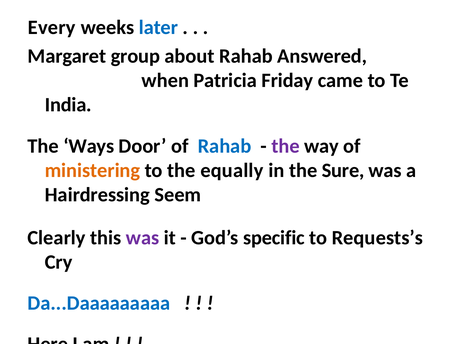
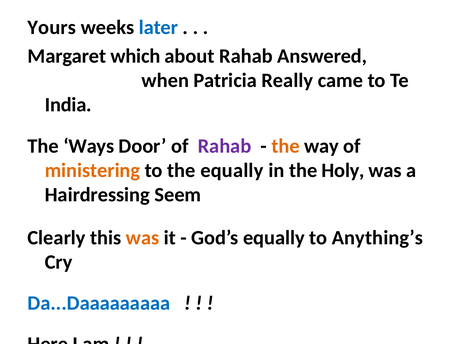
Every: Every -> Yours (52, 27)
group: group -> which (135, 56)
Friday: Friday -> Really (287, 80)
Rahab colour: blue -> purple (225, 146)
the colour: purple -> orange (286, 146)
Sure: Sure -> Holy (343, 171)
was colour: purple -> orange (143, 238)
God’s specific: specific -> equally (274, 238)
Requests’s: Requests’s -> Anything’s (377, 238)
